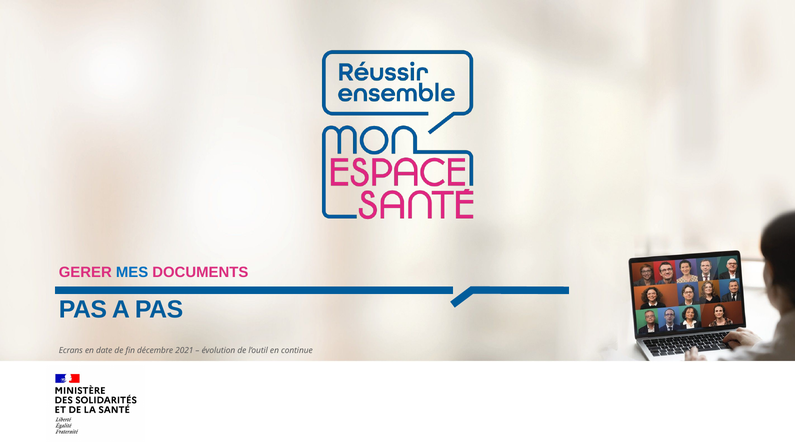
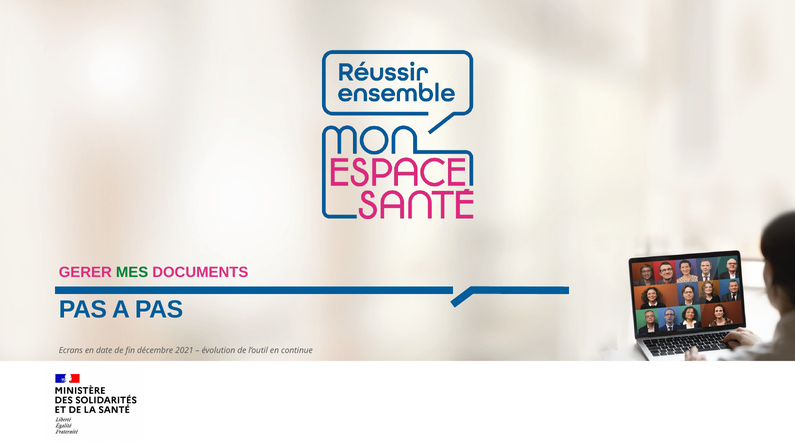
MES colour: blue -> green (132, 273)
